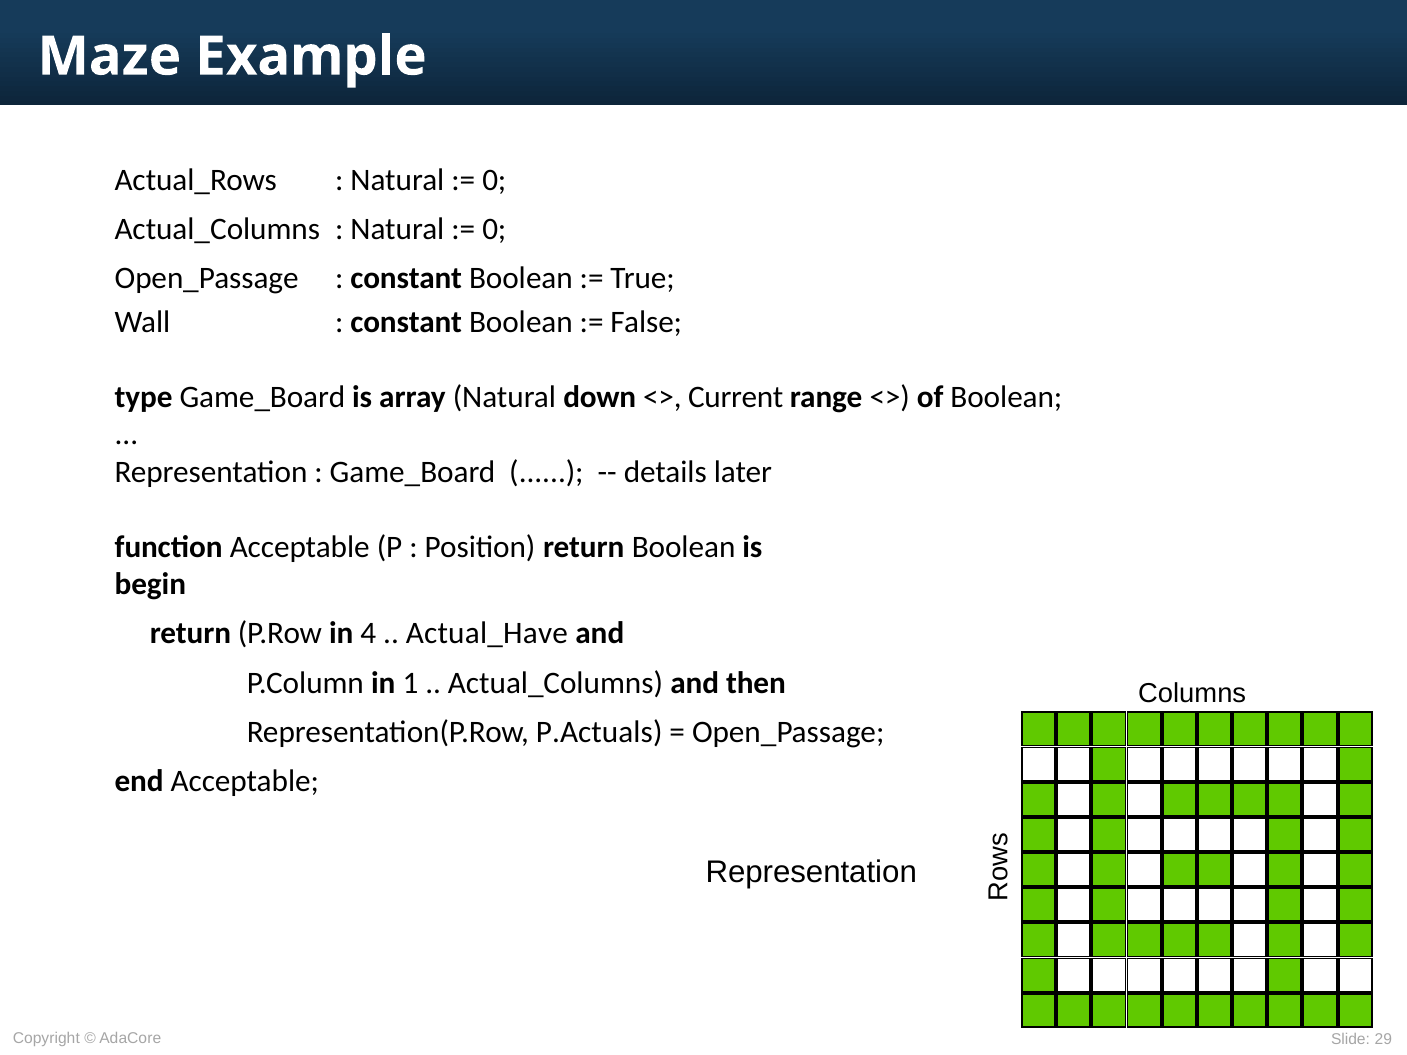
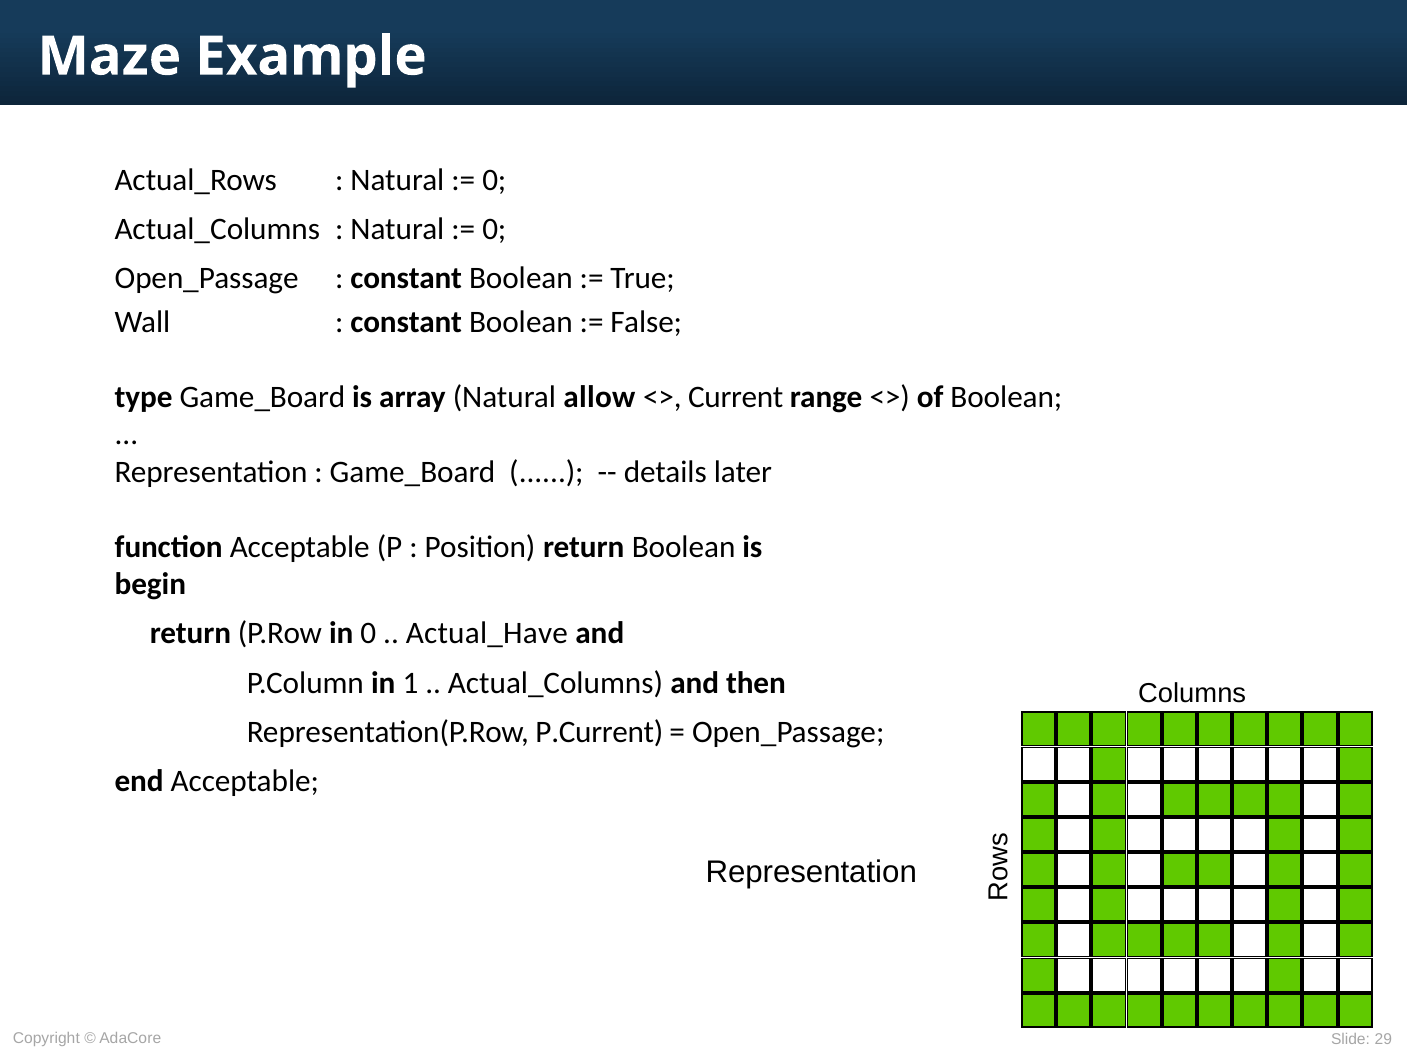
down: down -> allow (599, 397)
in 4: 4 -> 0 (368, 634)
P.Actuals: P.Actuals -> P.Current (599, 732)
